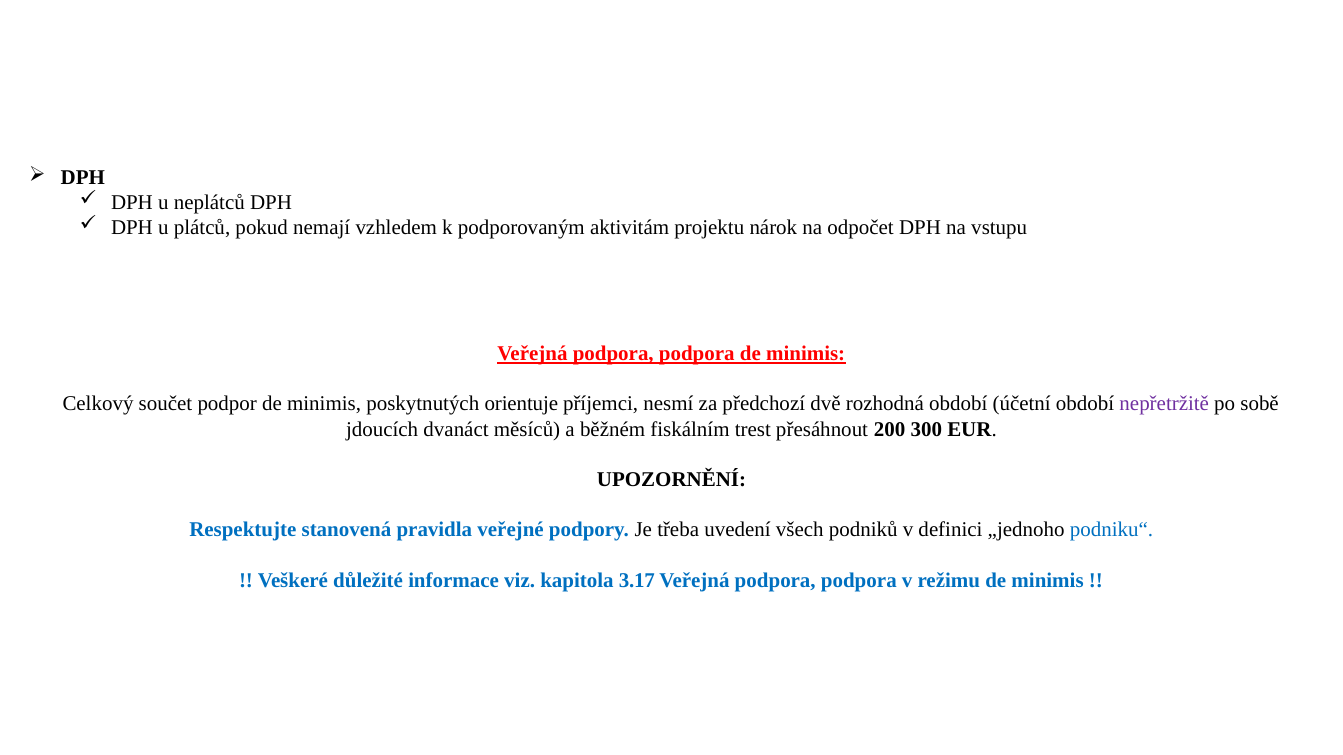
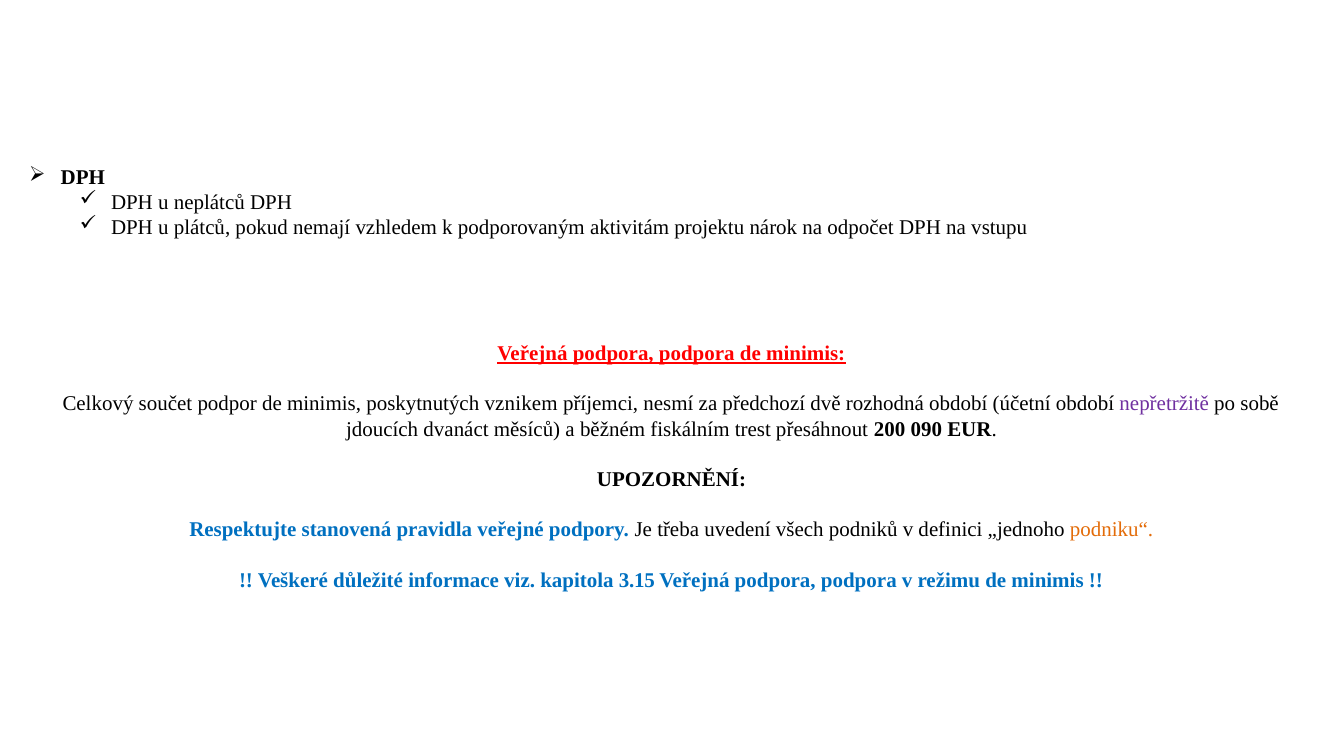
orientuje: orientuje -> vznikem (521, 404)
300: 300 -> 090 (926, 429)
podniku“ colour: blue -> orange (1111, 530)
3.17: 3.17 -> 3.15 (637, 581)
